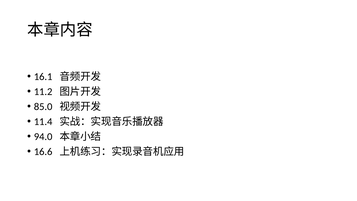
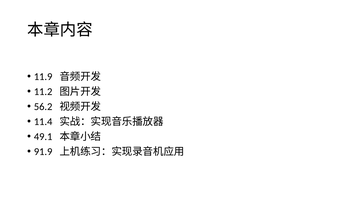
16.1: 16.1 -> 11.9 (43, 77)
85.0: 85.0 -> 56.2 (43, 107)
94.0: 94.0 -> 49.1 (43, 136)
16.6: 16.6 -> 91.9 (43, 151)
